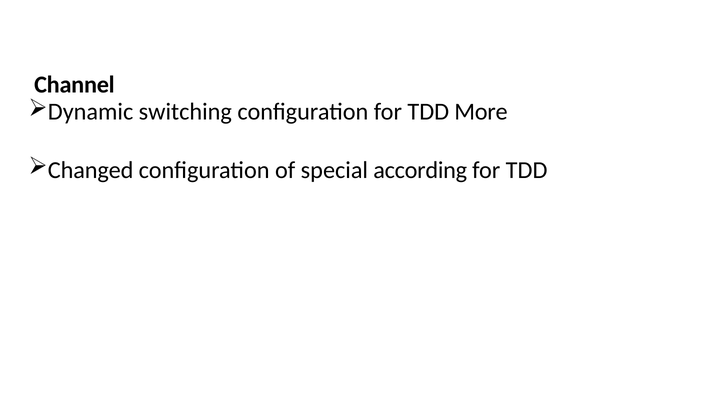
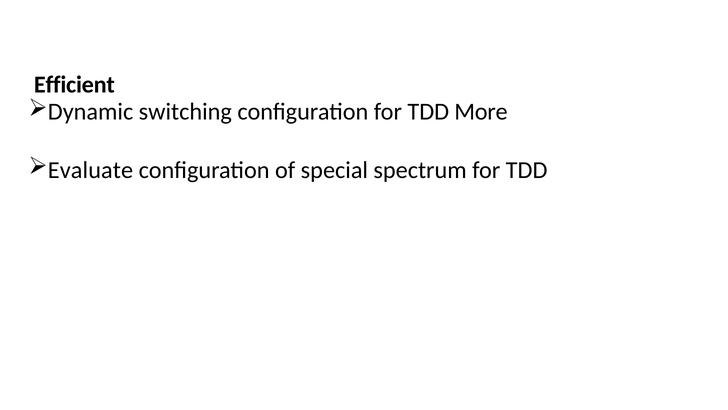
Channel: Channel -> Efficient (74, 85)
Changed: Changed -> Evaluate (90, 170)
according: according -> spectrum (420, 170)
